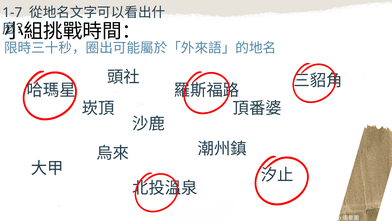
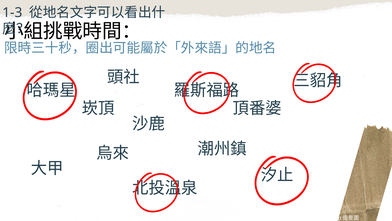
1-7: 1-7 -> 1-3 (12, 13)
